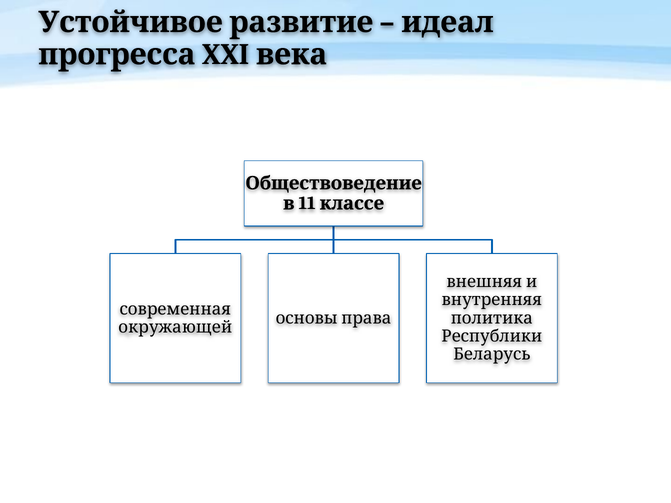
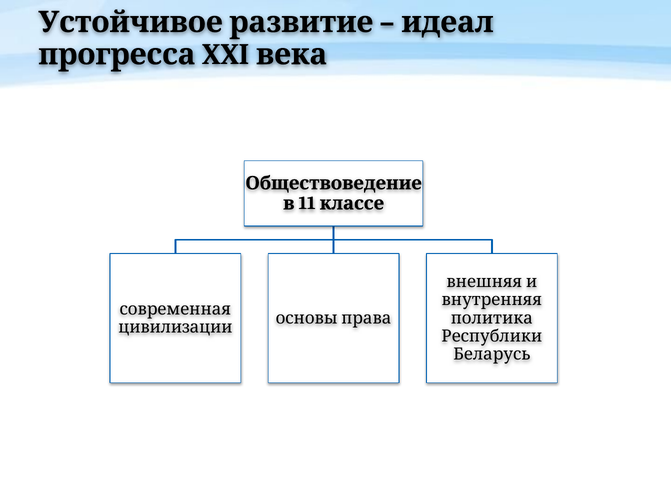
окружающей: окружающей -> цивилизации (175, 327)
